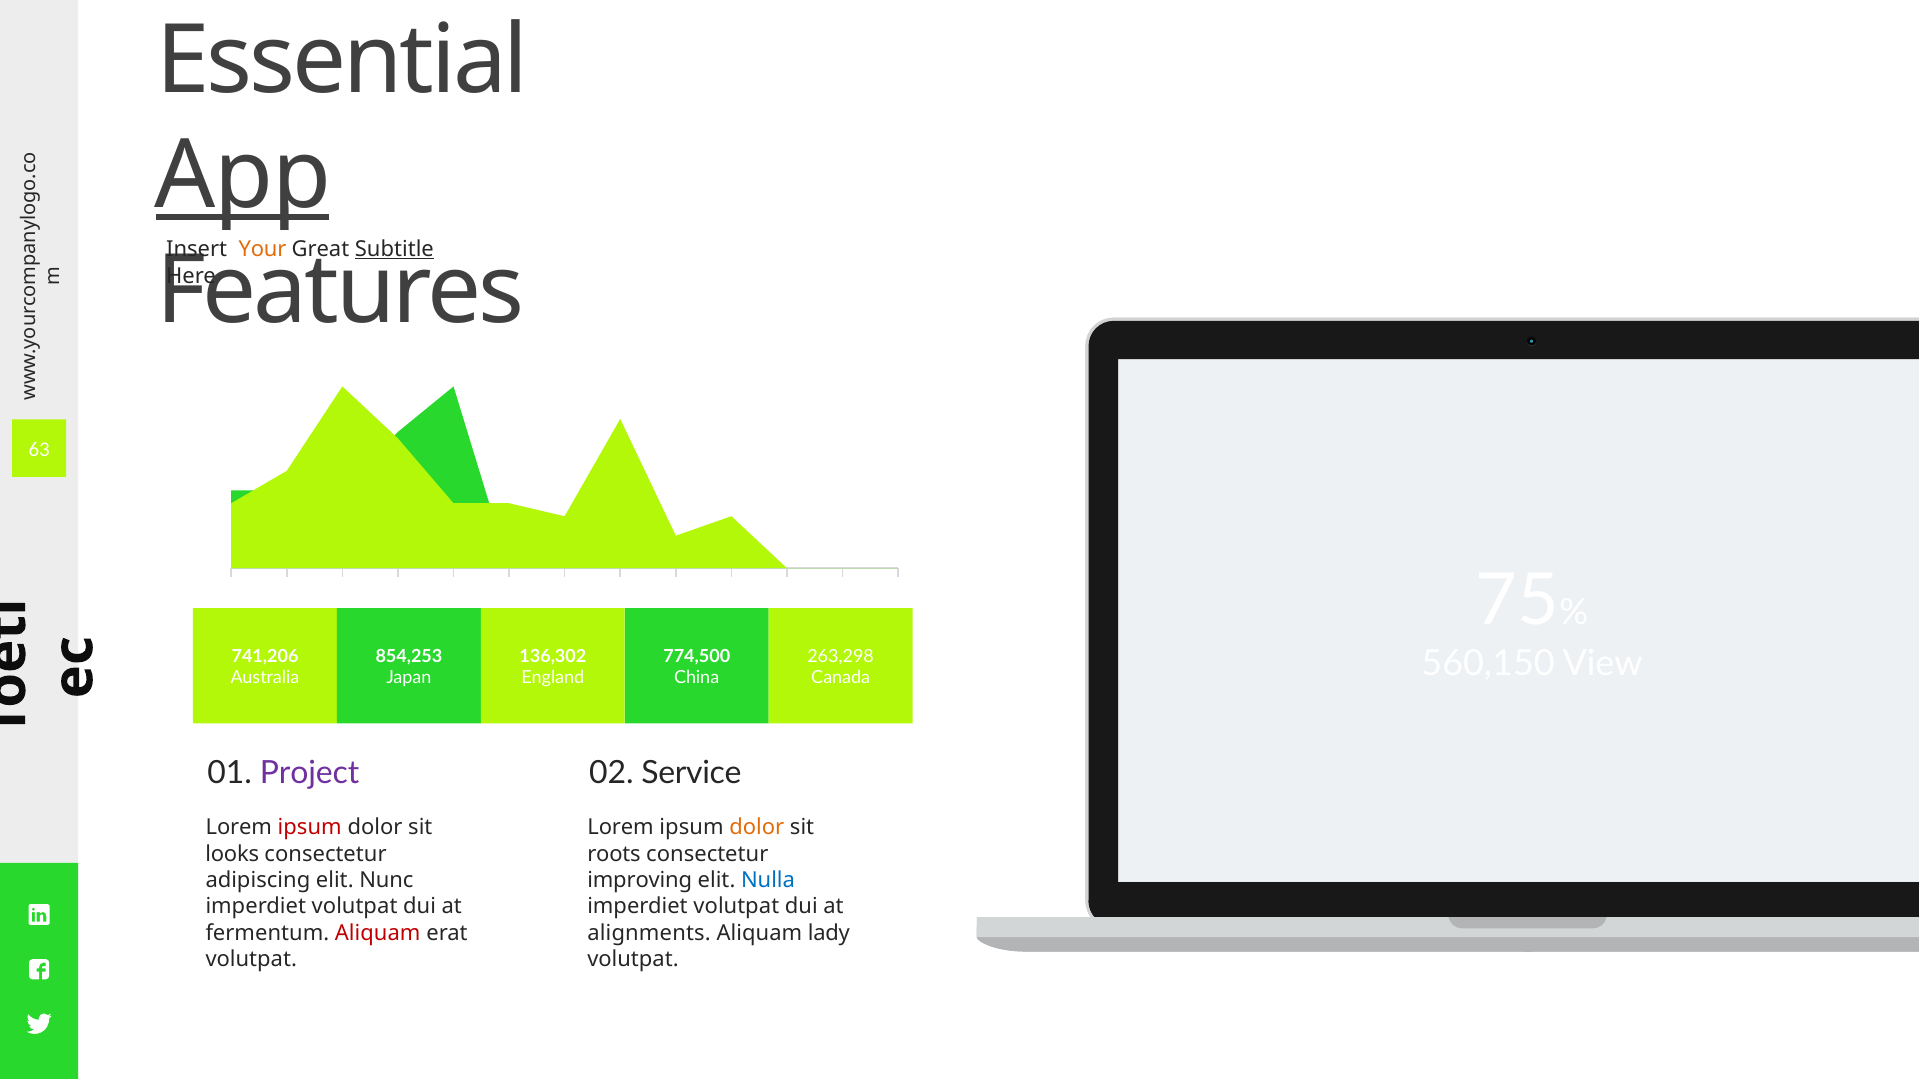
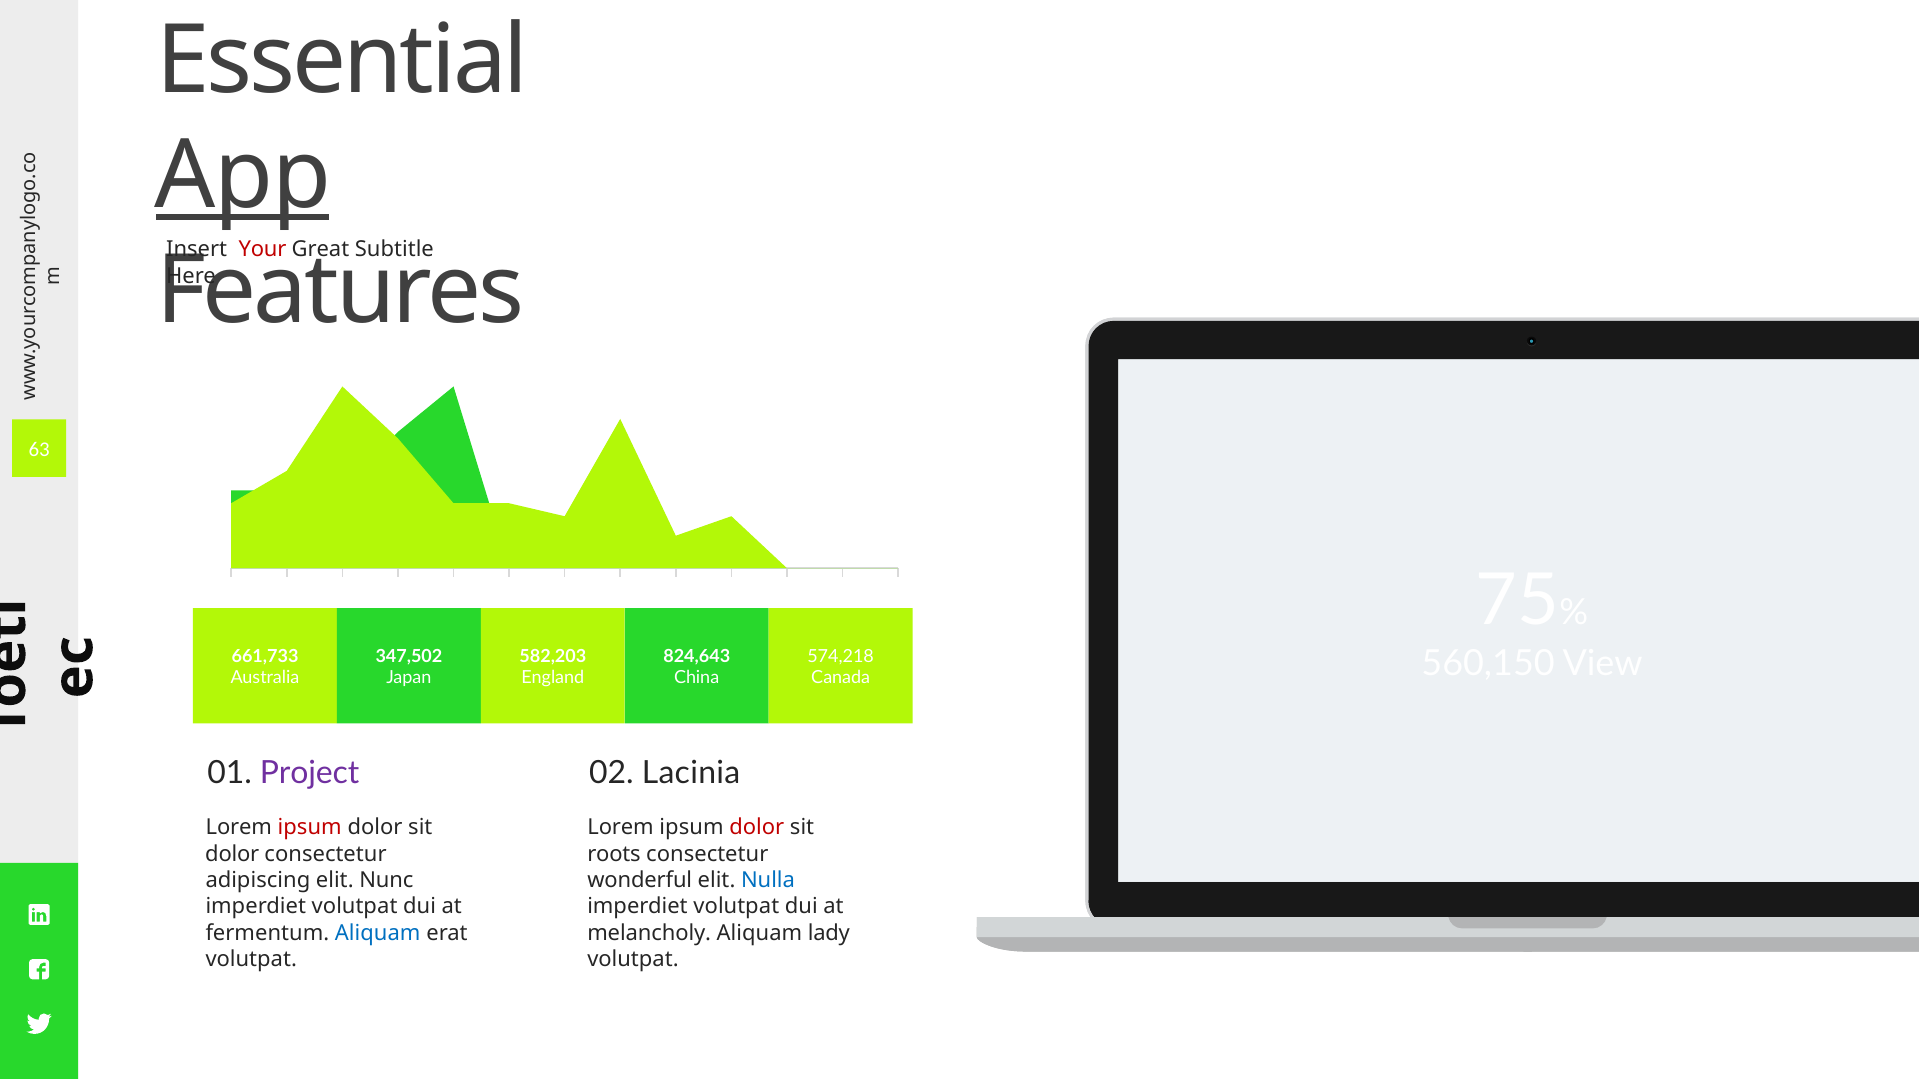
Your colour: orange -> red (263, 249)
Subtitle underline: present -> none (394, 249)
741,206: 741,206 -> 661,733 (265, 656)
854,253: 854,253 -> 347,502 (409, 656)
136,302: 136,302 -> 582,203 (553, 656)
774,500: 774,500 -> 824,643 (697, 656)
263,298: 263,298 -> 574,218 (841, 656)
Service: Service -> Lacinia (691, 773)
dolor colour: orange -> red (757, 828)
looks: looks -> dolor (232, 854)
improving: improving -> wonderful (640, 881)
Aliquam colour: red -> blue (378, 933)
alignments: alignments -> melancholy (649, 933)
